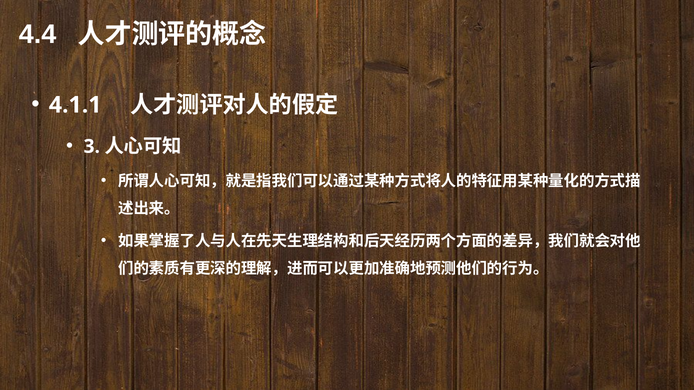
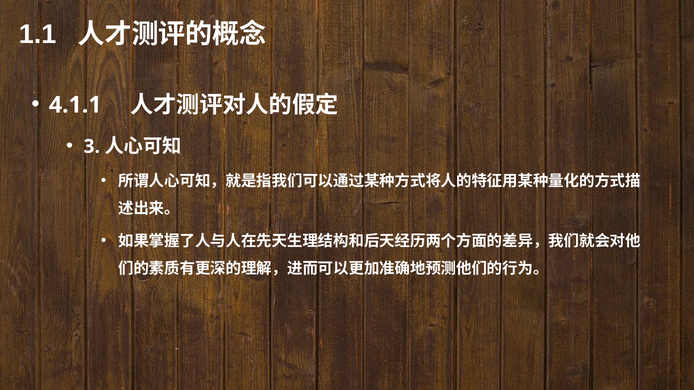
4.4: 4.4 -> 1.1 (38, 34)
